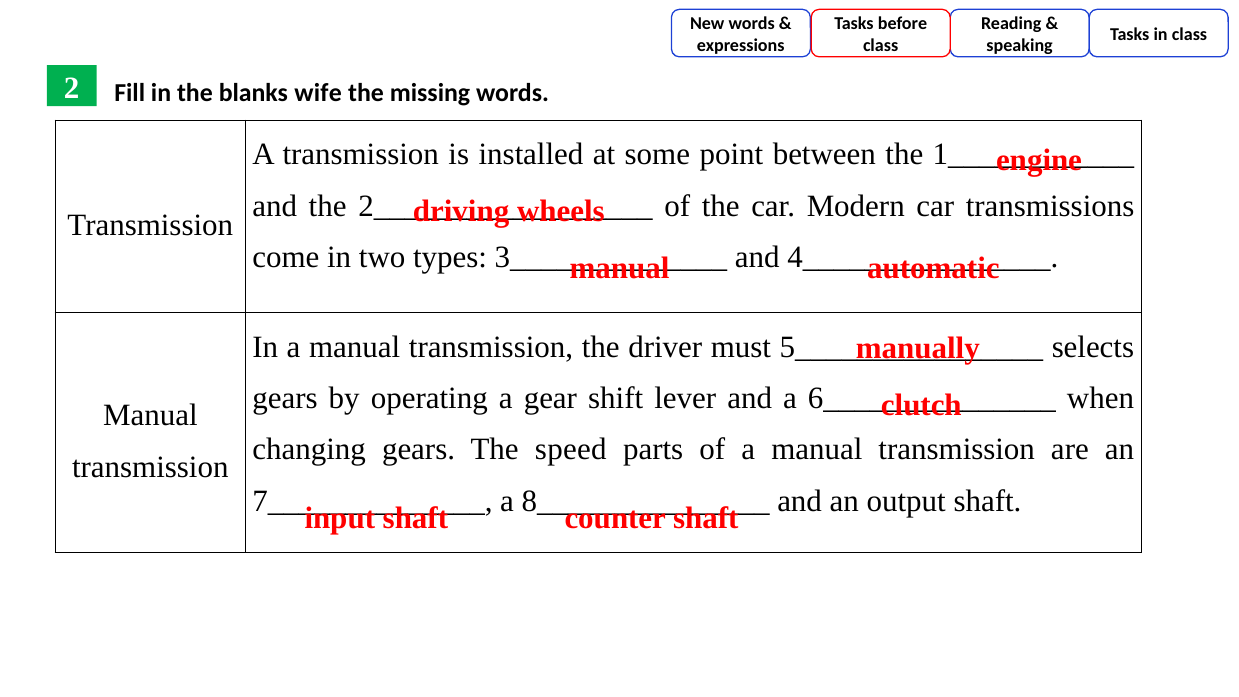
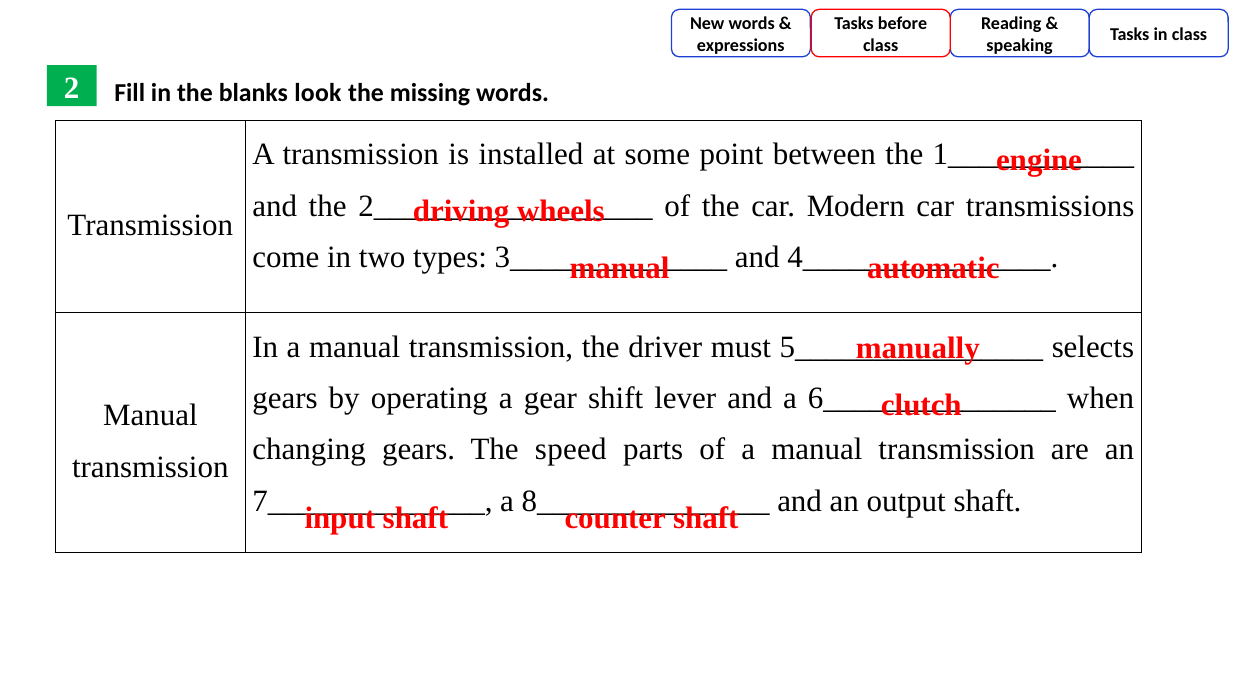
wife: wife -> look (318, 93)
